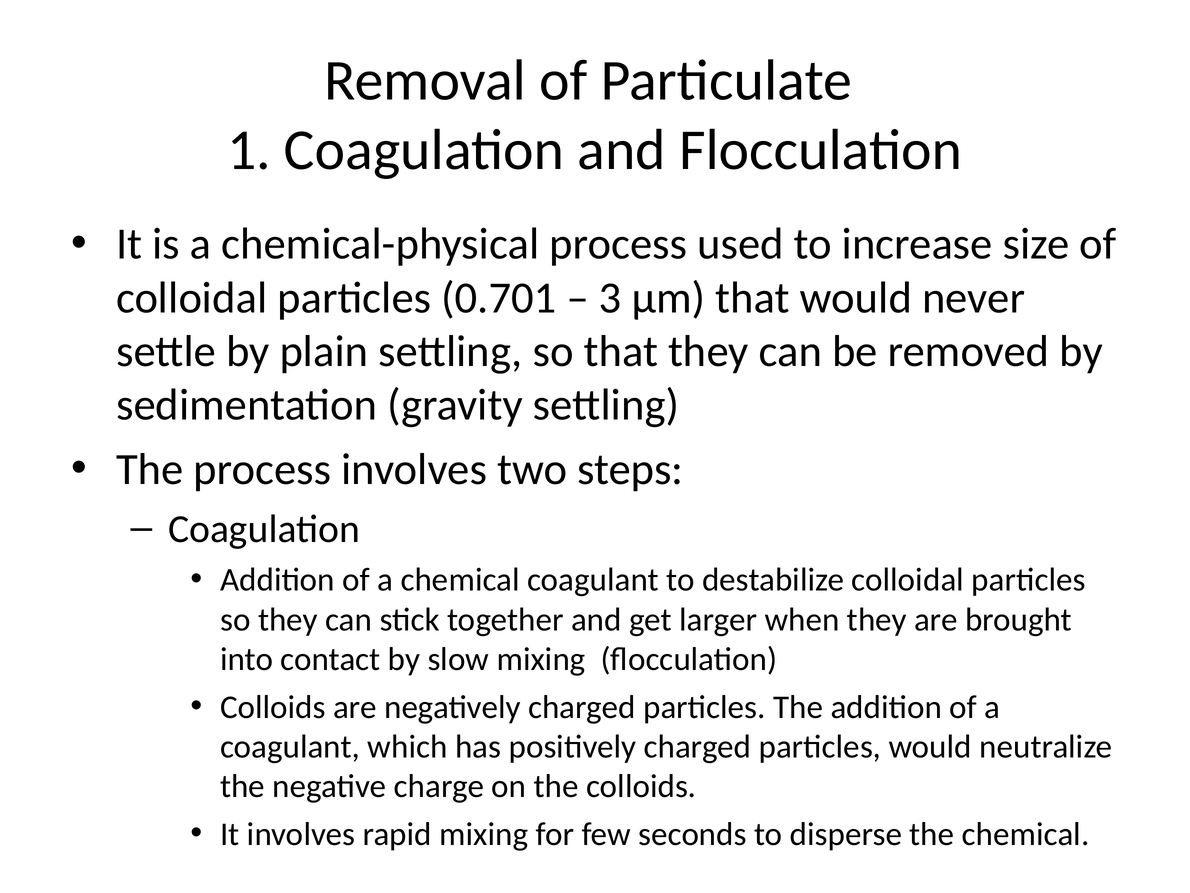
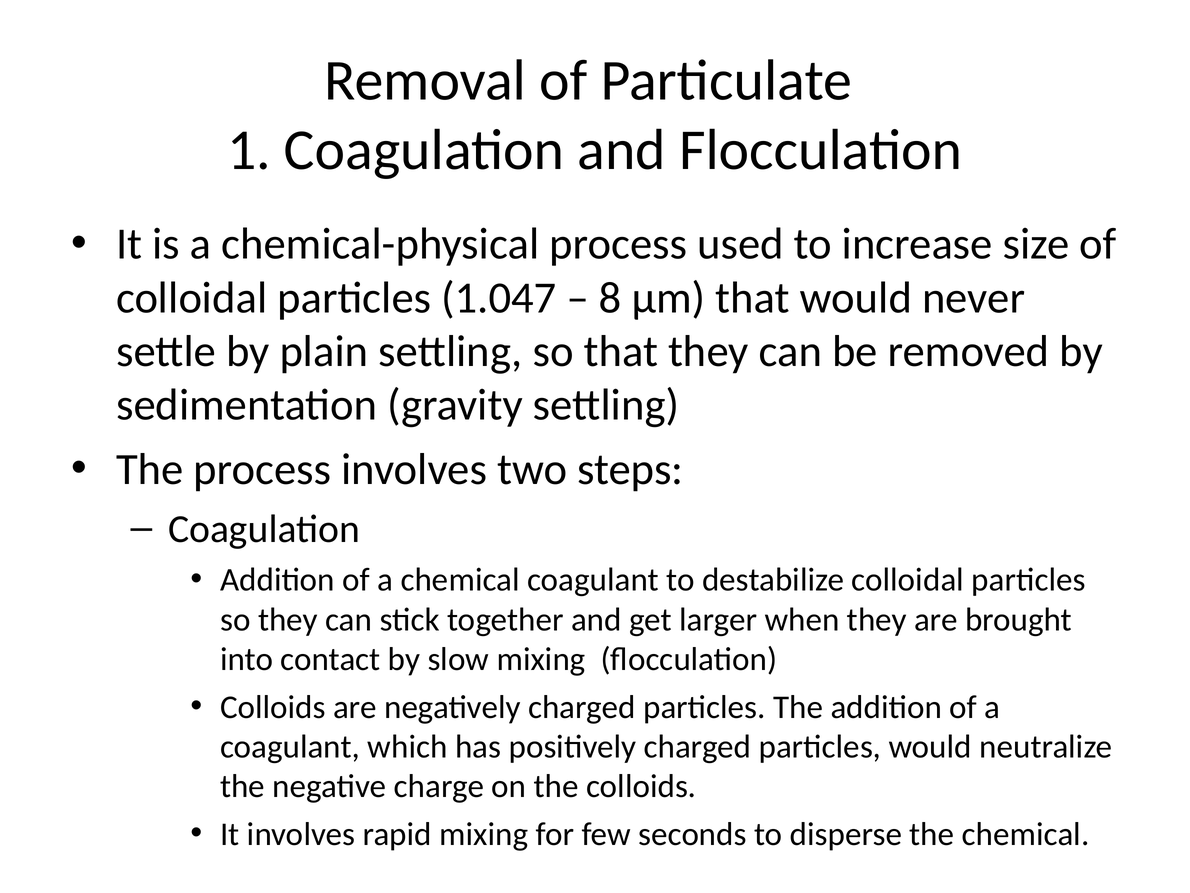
0.701: 0.701 -> 1.047 (499, 298)
3: 3 -> 8 (610, 298)
